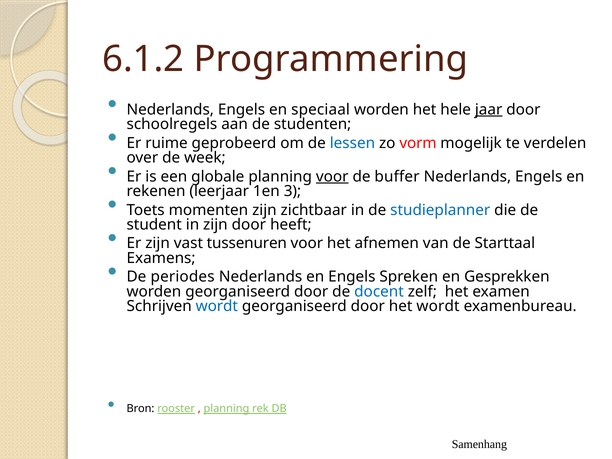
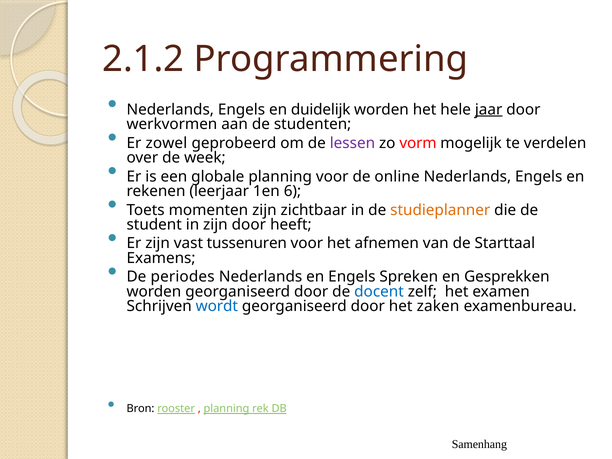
6.1.2: 6.1.2 -> 2.1.2 (143, 59)
speciaal: speciaal -> duidelijk (321, 110)
schoolregels: schoolregels -> werkvormen (172, 124)
ruime: ruime -> zowel (166, 143)
lessen colour: blue -> purple (352, 143)
voor underline: present -> none (332, 177)
buffer: buffer -> online (397, 177)
3: 3 -> 6 (292, 191)
studieplanner colour: blue -> orange (440, 210)
het wordt: wordt -> zaken (438, 306)
